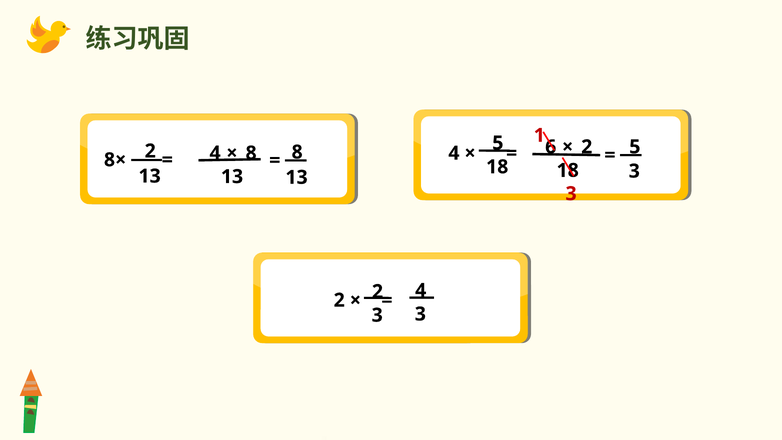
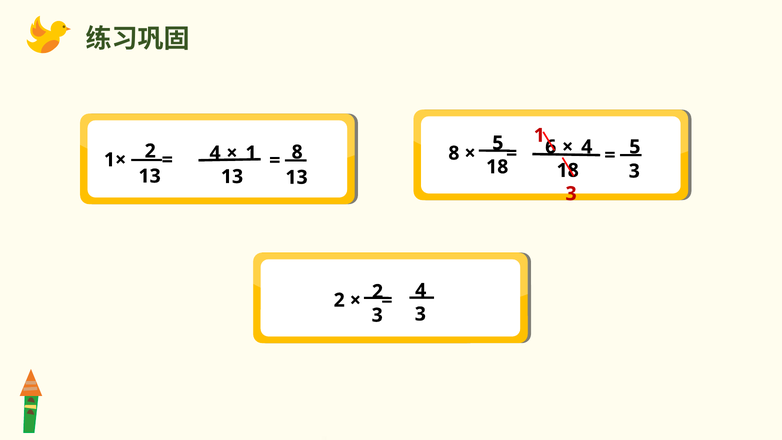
6 2: 2 -> 4 (587, 147)
2 4: 4 -> 8 (454, 153)
4 8: 8 -> 1 (251, 153)
8×: 8× -> 1× (115, 160)
